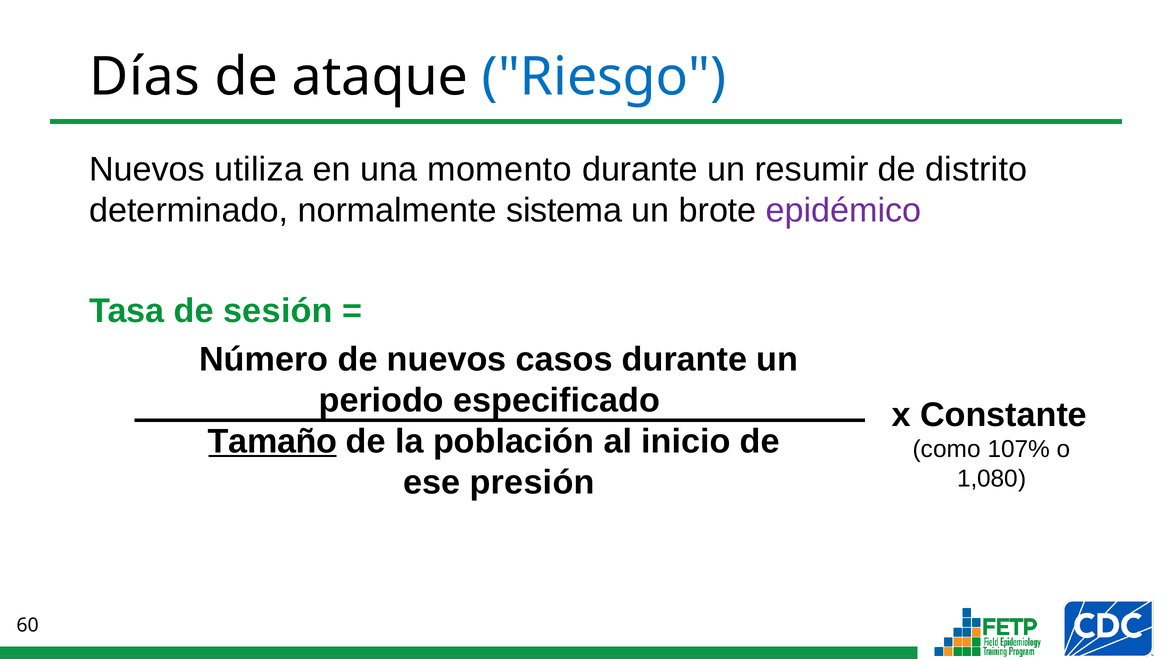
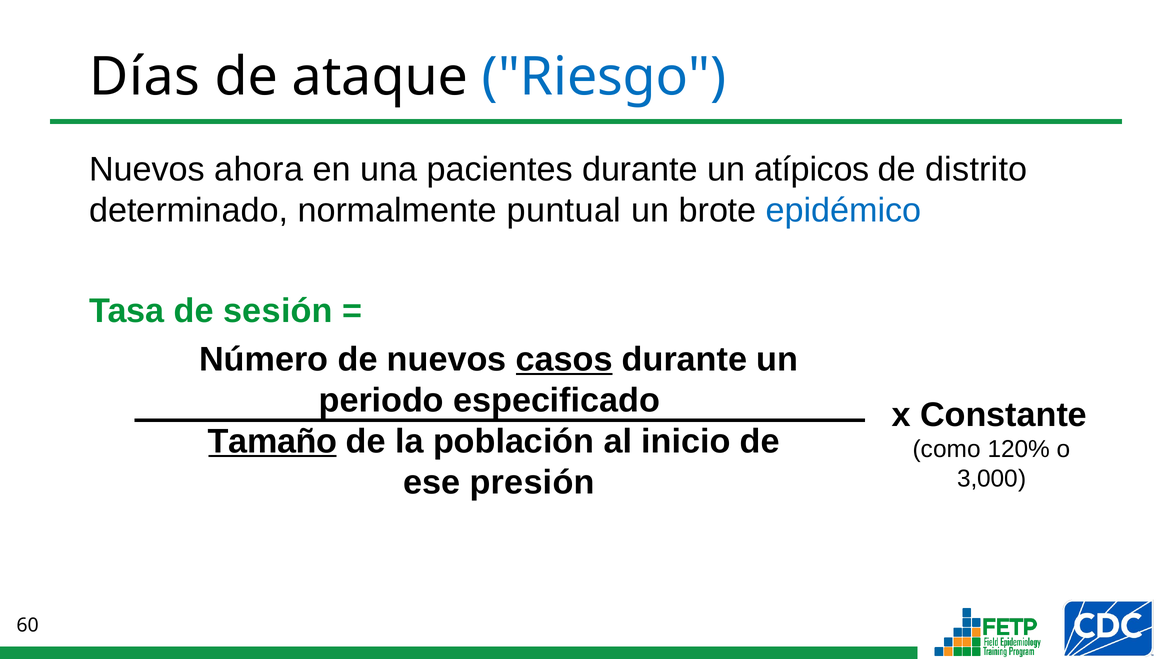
utiliza: utiliza -> ahora (259, 169)
momento: momento -> pacientes (500, 169)
resumir: resumir -> atípicos (812, 169)
sistema: sistema -> puntual (564, 210)
epidémico colour: purple -> blue (844, 210)
casos underline: none -> present (564, 359)
107%: 107% -> 120% (1019, 450)
1,080: 1,080 -> 3,000 (992, 479)
